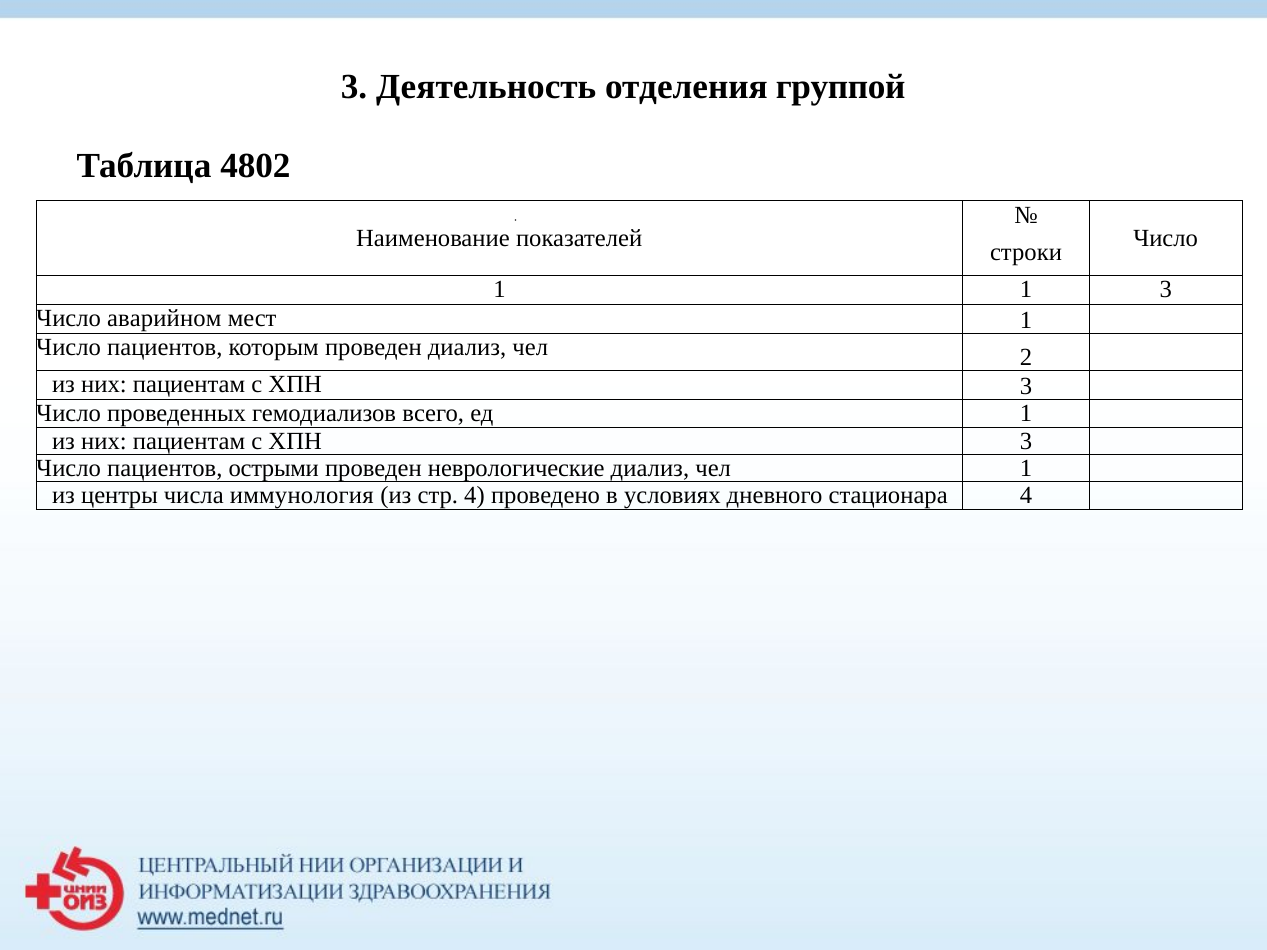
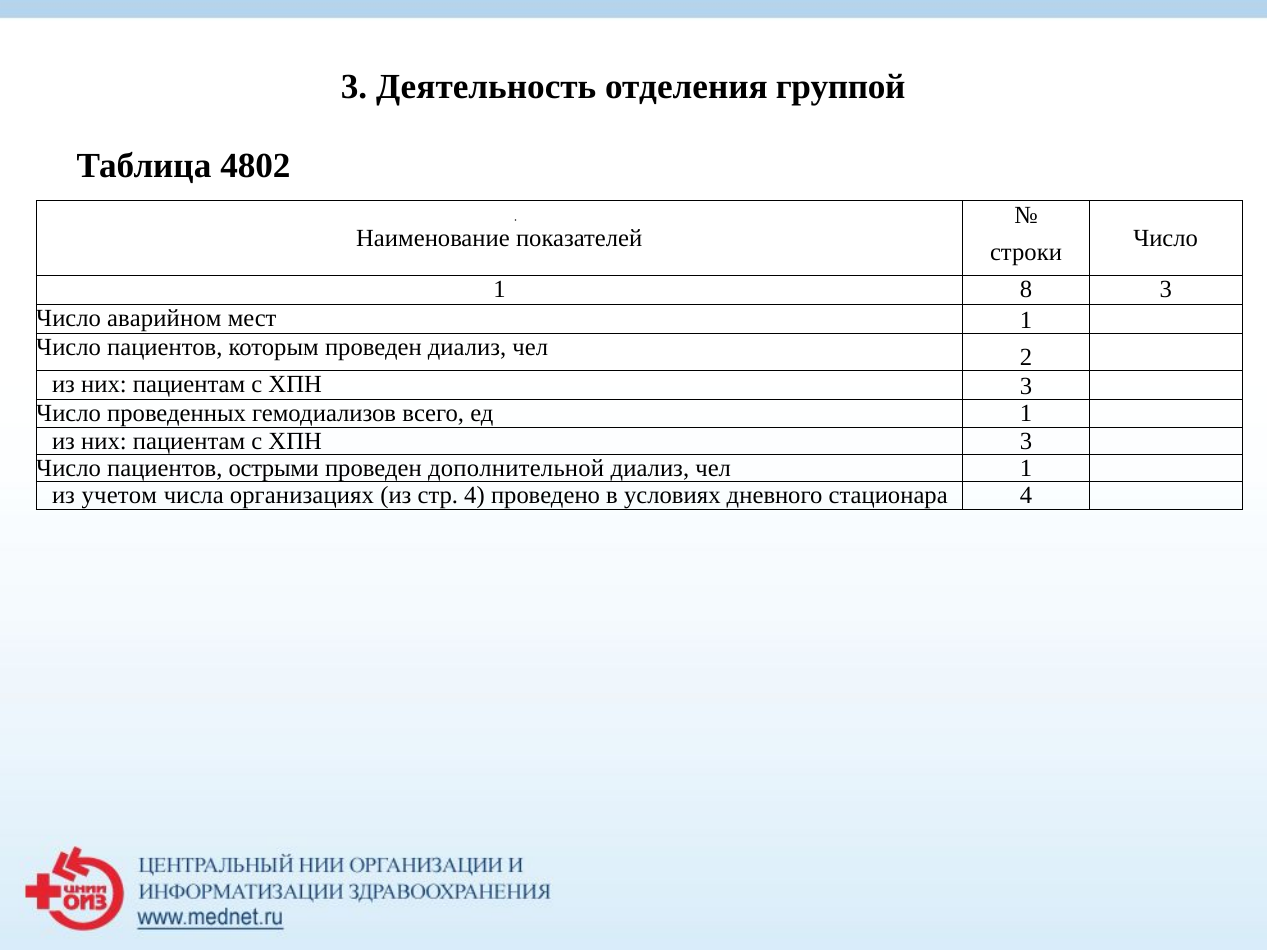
1 1: 1 -> 8 (1026, 289)
неврологические: неврологические -> дополнительной (516, 468)
центры: центры -> учетом (119, 496)
иммунология: иммунология -> организациях (302, 496)
